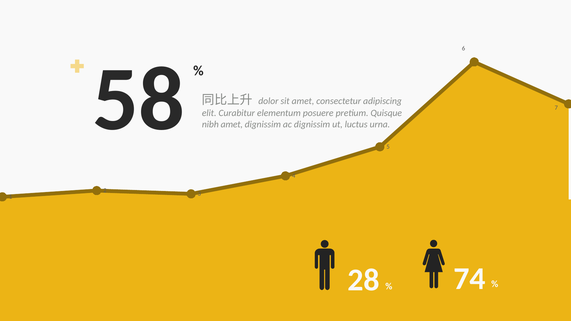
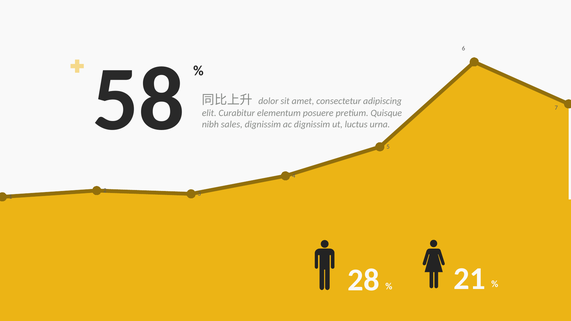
nibh amet: amet -> sales (232, 124)
74: 74 -> 21 (469, 279)
